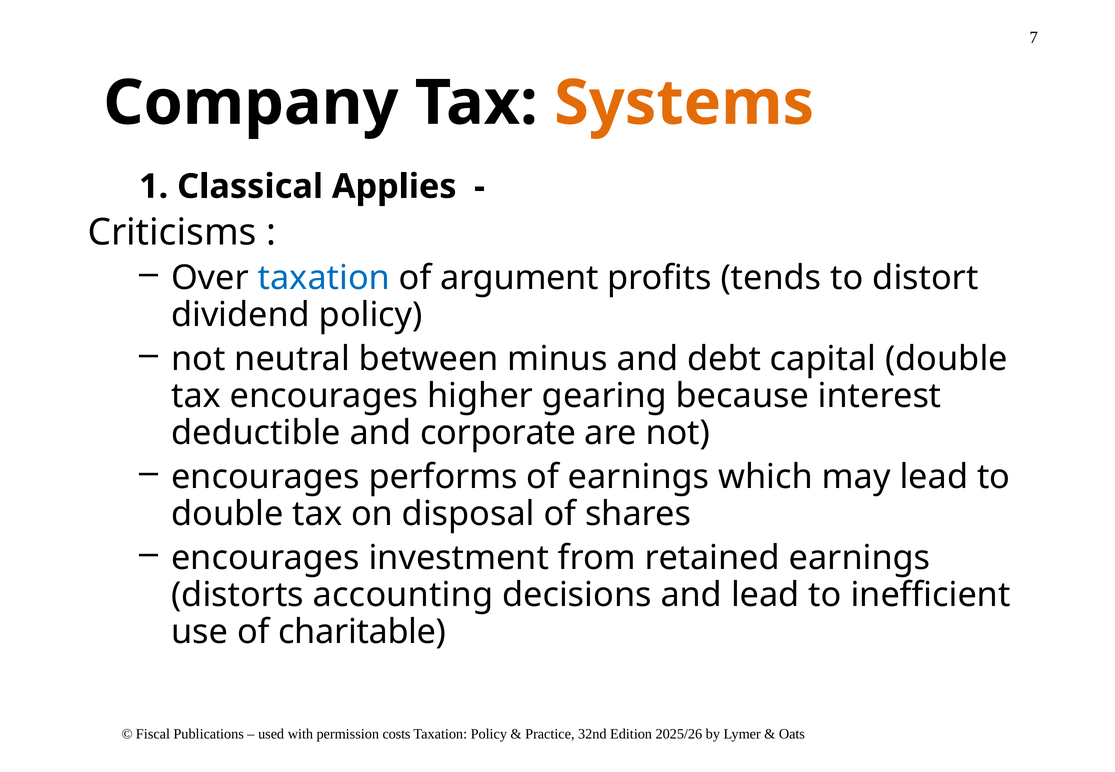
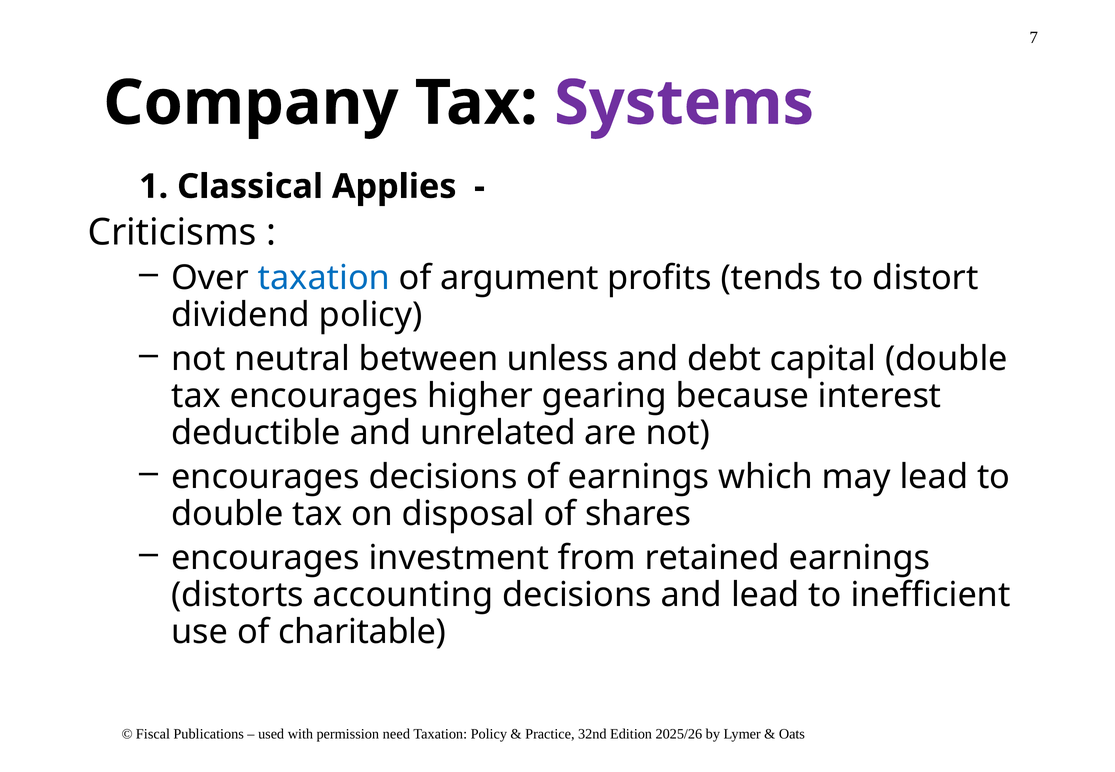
Systems colour: orange -> purple (684, 103)
minus: minus -> unless (558, 359)
corporate: corporate -> unrelated (498, 433)
encourages performs: performs -> decisions (443, 477)
costs: costs -> need (396, 734)
